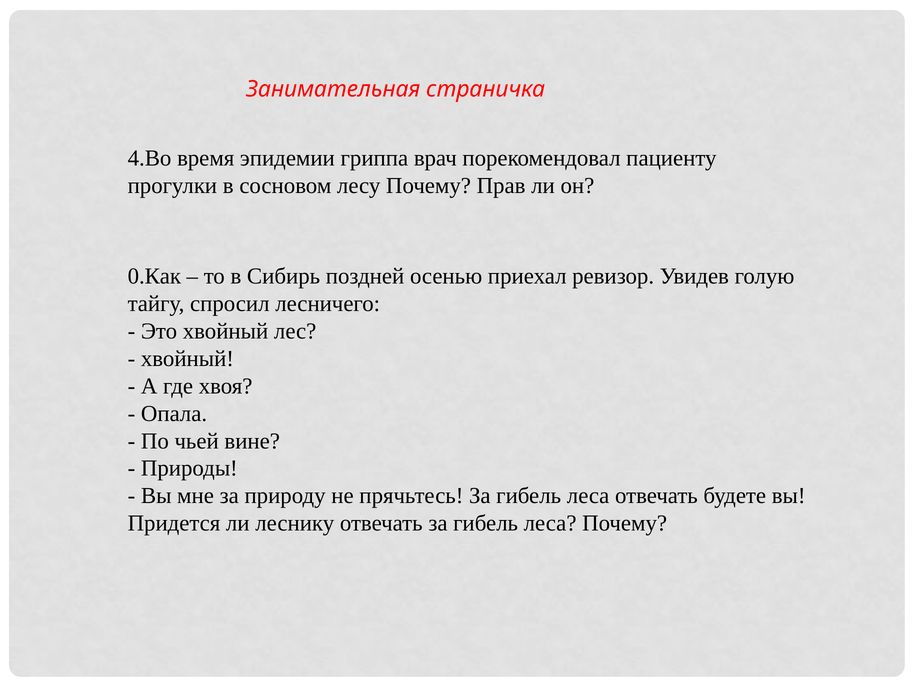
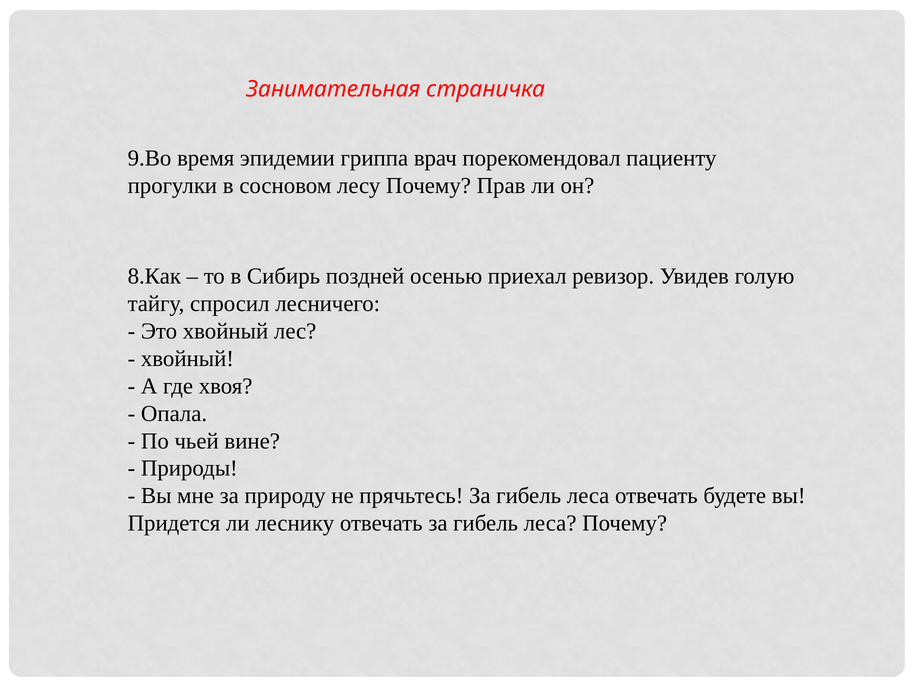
4.Во: 4.Во -> 9.Во (150, 158)
0.Как: 0.Как -> 8.Как (154, 276)
